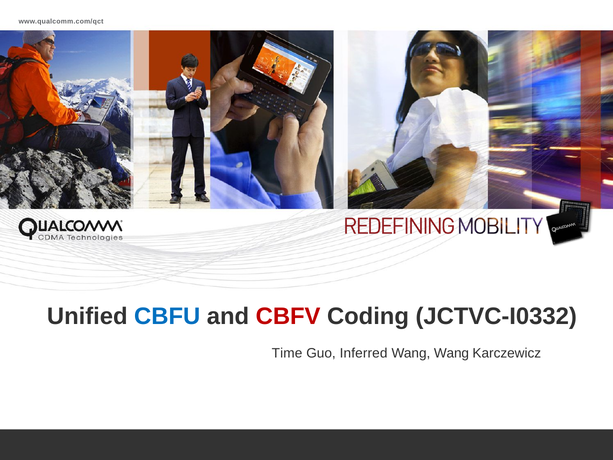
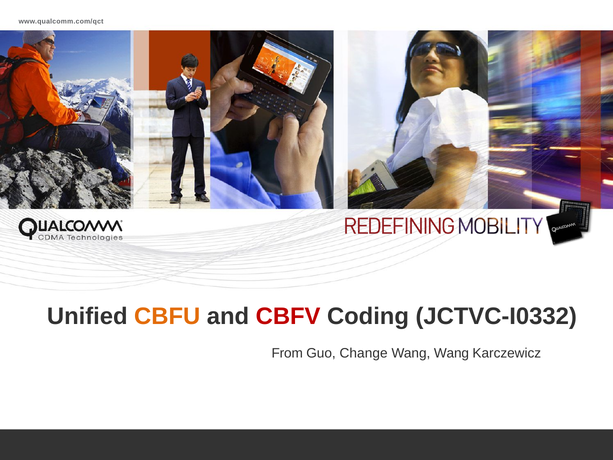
CBFU colour: blue -> orange (167, 316)
Time: Time -> From (287, 353)
Inferred: Inferred -> Change (364, 353)
